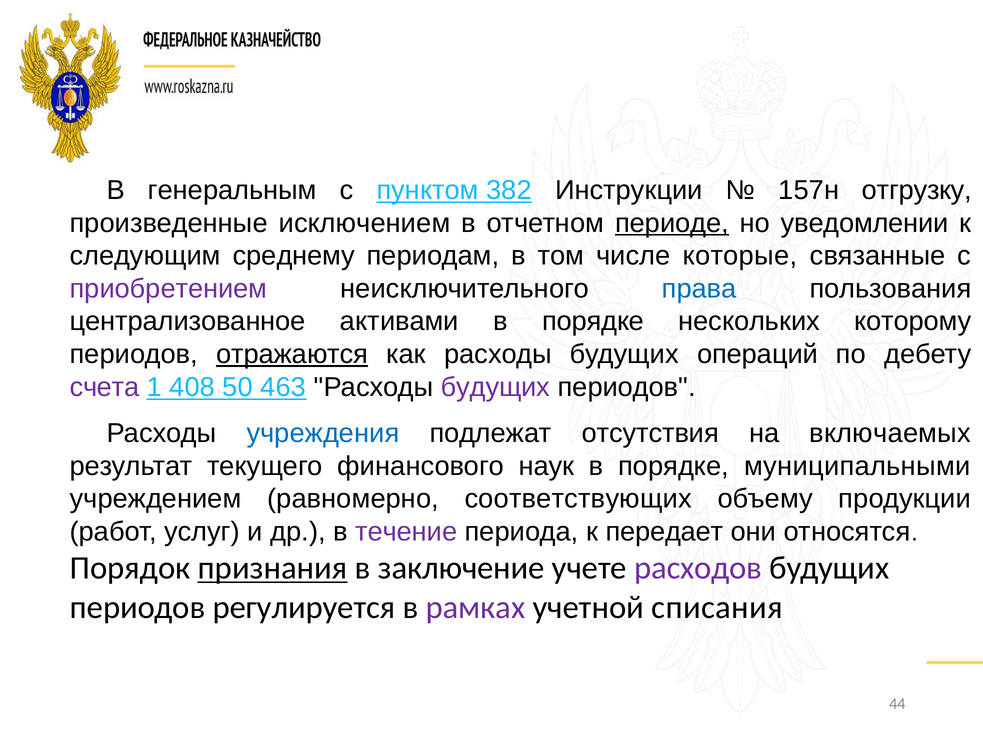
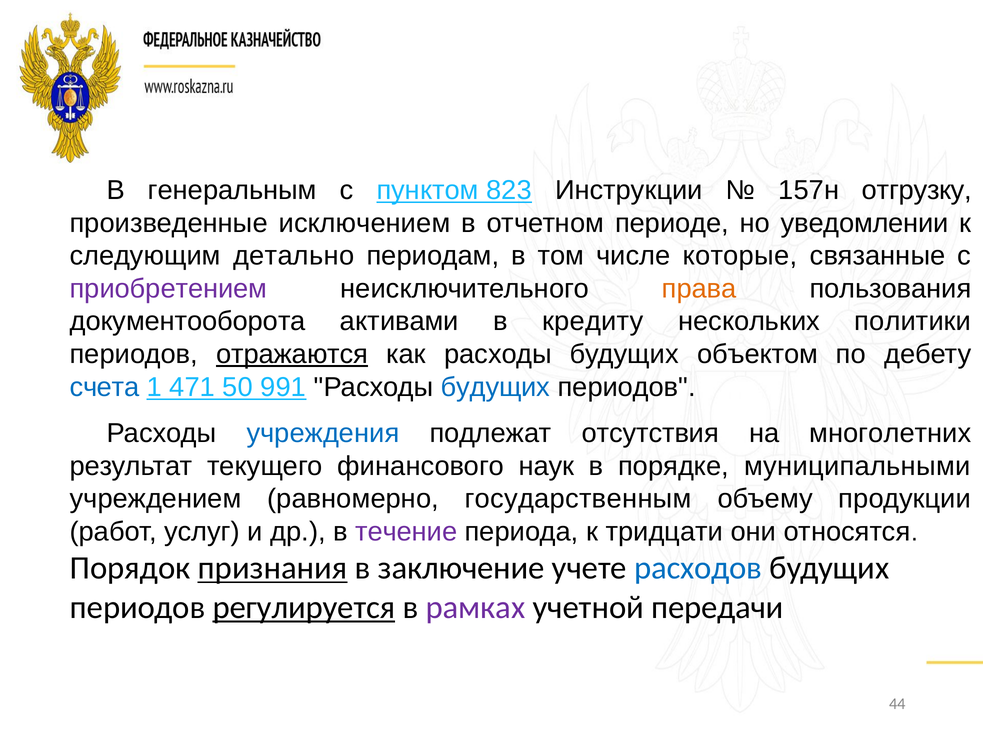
382: 382 -> 823 (509, 190)
периоде underline: present -> none (672, 223)
среднему: среднему -> детально (294, 256)
права colour: blue -> orange (699, 289)
централизованное: централизованное -> документооборота (188, 322)
активами в порядке: порядке -> кредиту (593, 322)
которому: которому -> политики (913, 322)
операций: операций -> объектом (757, 354)
счета colour: purple -> blue (105, 387)
408: 408 -> 471 (192, 387)
463: 463 -> 991 (283, 387)
будущих colour: purple -> blue (496, 387)
включаемых: включаемых -> многолетних (890, 434)
соответствующих: соответствующих -> государственным (578, 499)
передает: передает -> тридцати (664, 532)
расходов colour: purple -> blue (698, 568)
регулируется underline: none -> present (304, 608)
списания: списания -> передачи (717, 608)
